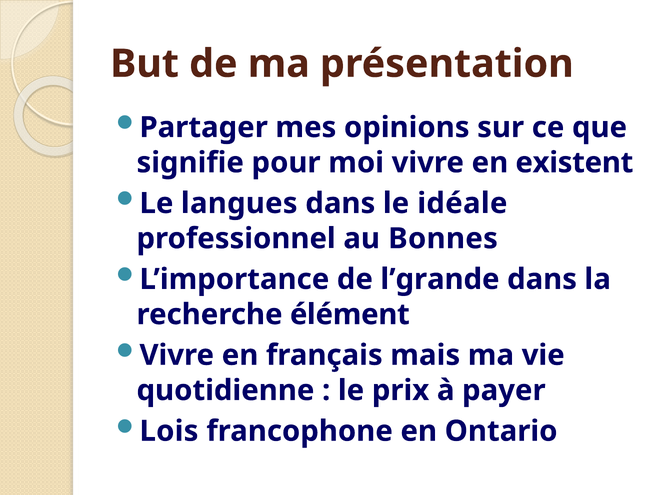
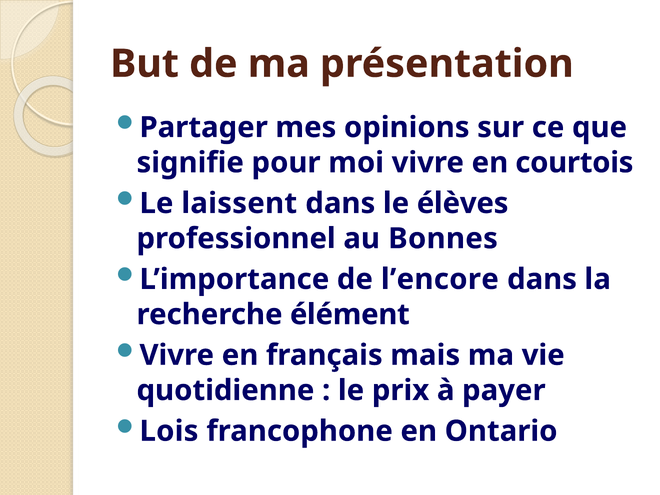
existent: existent -> courtois (574, 163)
langues: langues -> laissent (239, 203)
idéale: idéale -> élèves (463, 203)
l’grande: l’grande -> l’encore (440, 279)
